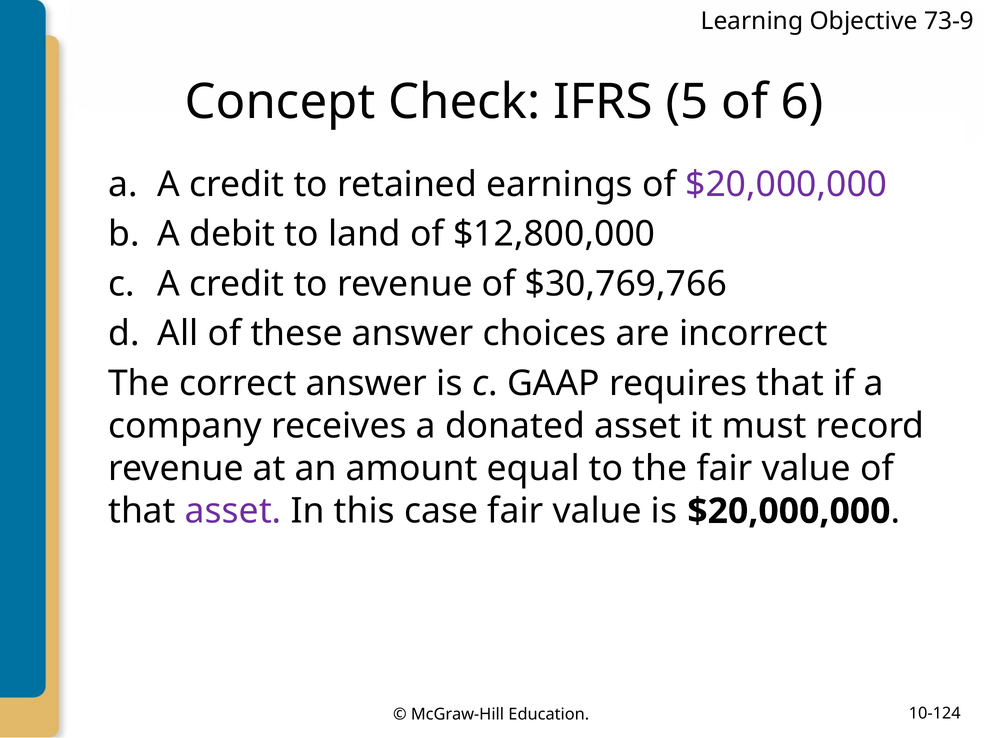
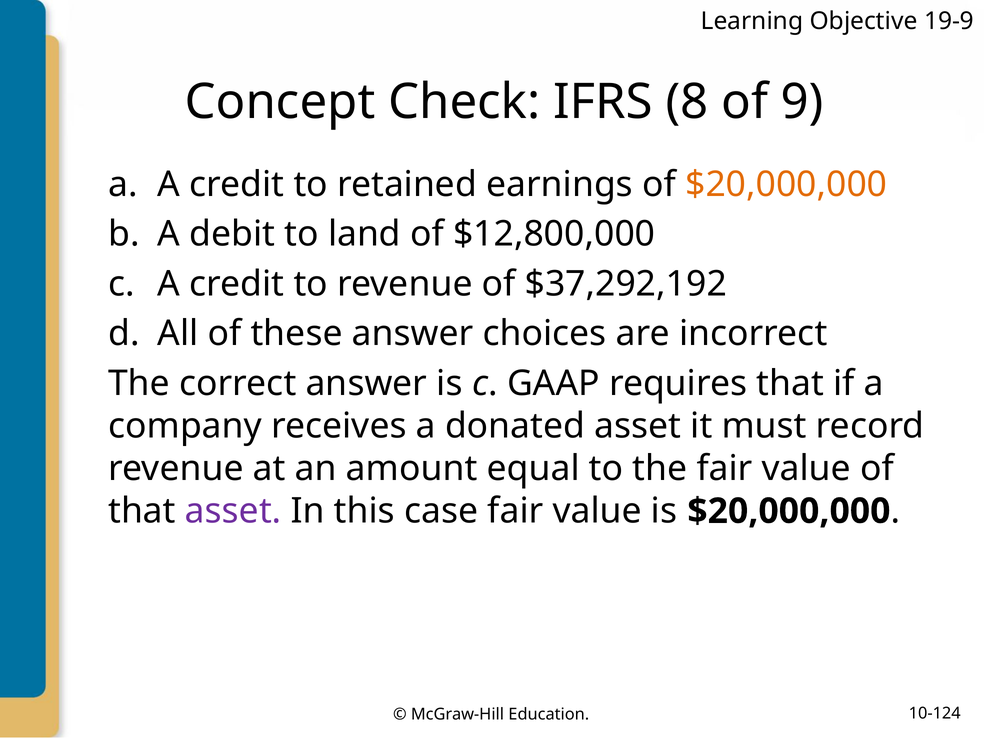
73-9: 73-9 -> 19-9 (949, 21)
5: 5 -> 8 (687, 102)
6: 6 -> 9 (802, 102)
$20,000,000 colour: purple -> orange (786, 185)
$30,769,766: $30,769,766 -> $37,292,192 (626, 284)
